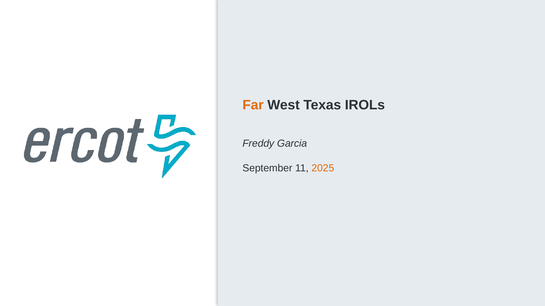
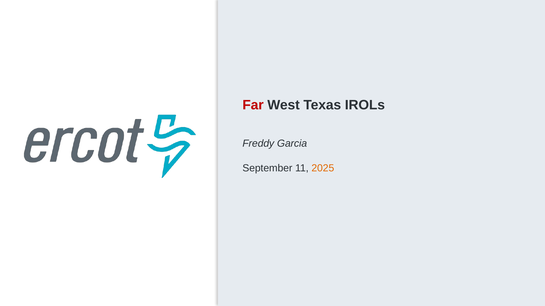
Far colour: orange -> red (253, 105)
